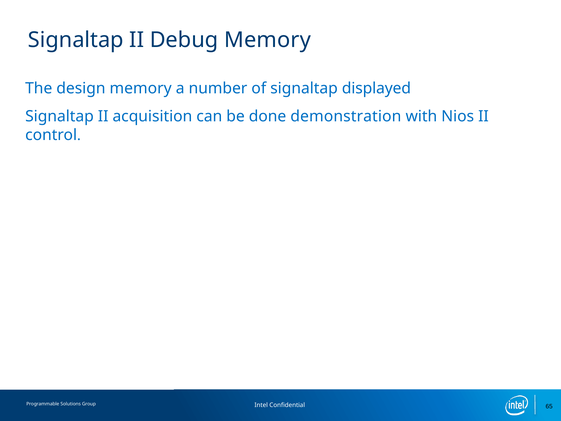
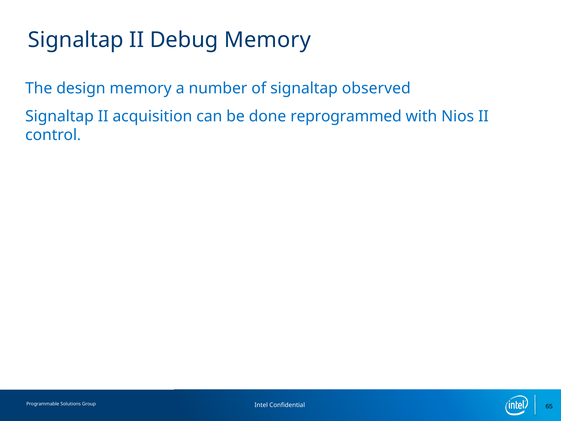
displayed: displayed -> observed (376, 88)
demonstration: demonstration -> reprogrammed (346, 116)
